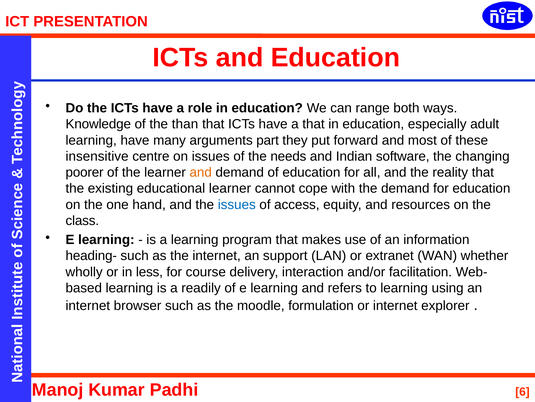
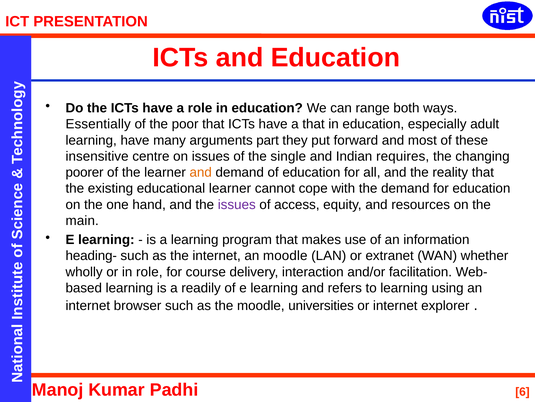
Knowledge: Knowledge -> Essentially (98, 124)
than: than -> poor (185, 124)
needs: needs -> single (288, 156)
software: software -> requires (403, 156)
issues colour: blue -> purple (237, 204)
class: class -> main (82, 220)
an support: support -> moodle (285, 255)
in less: less -> role (149, 271)
formulation: formulation -> universities (321, 305)
